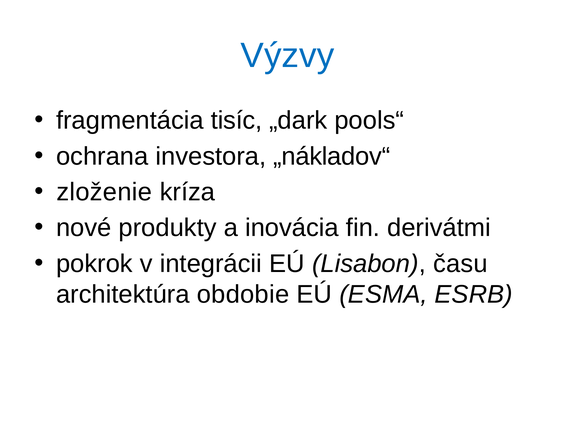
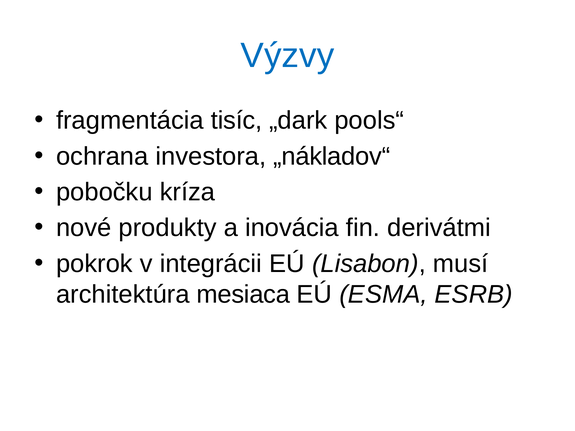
zloženie: zloženie -> pobočku (104, 192)
času: času -> musí (461, 264)
obdobie: obdobie -> mesiaca (243, 294)
